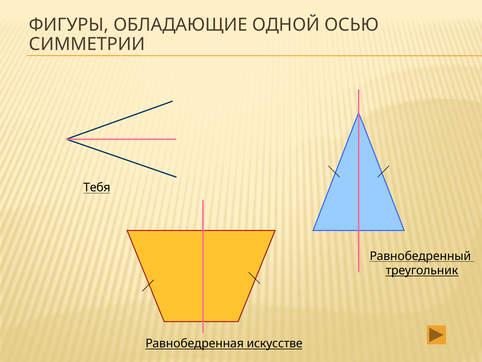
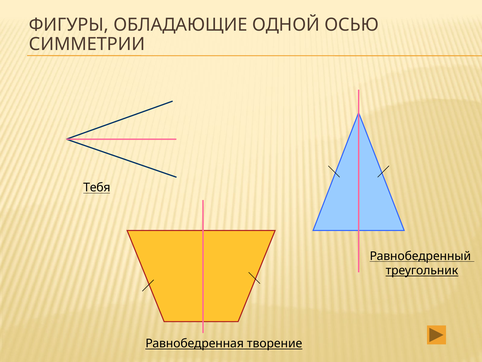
искусстве: искусстве -> творение (275, 343)
